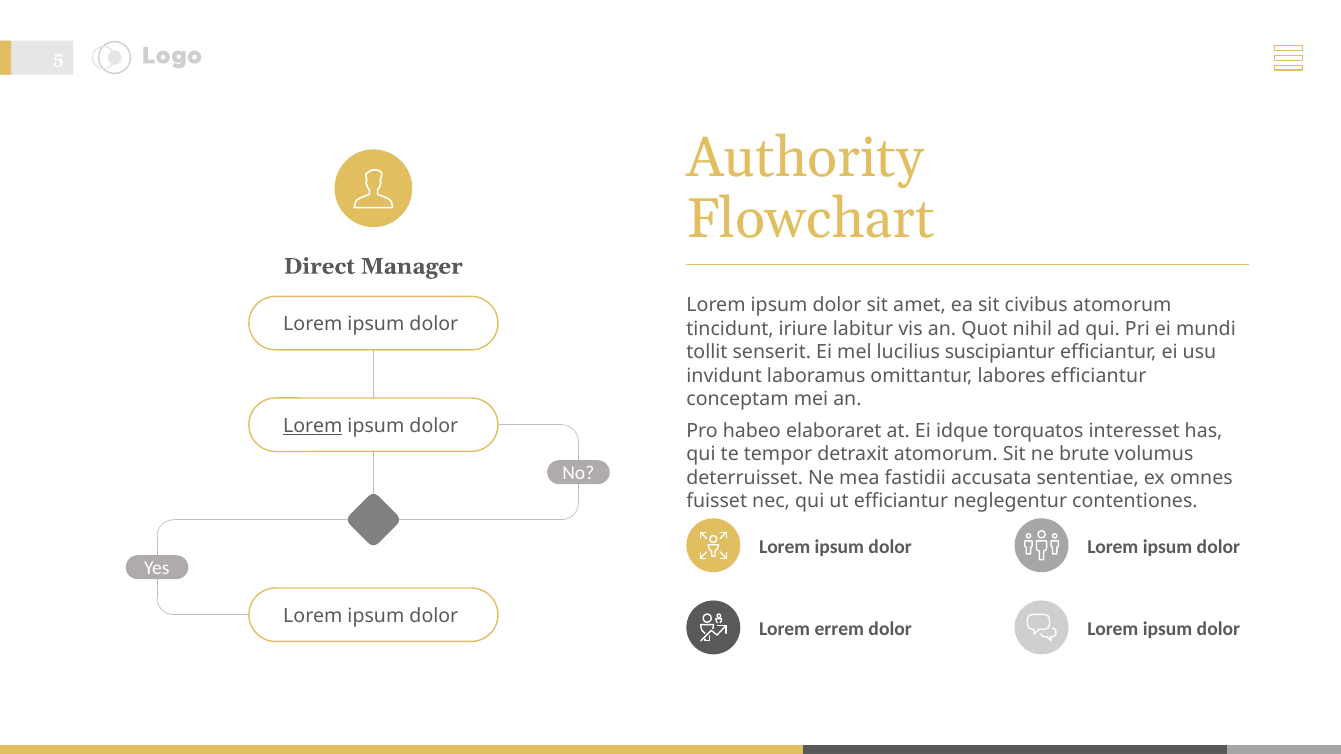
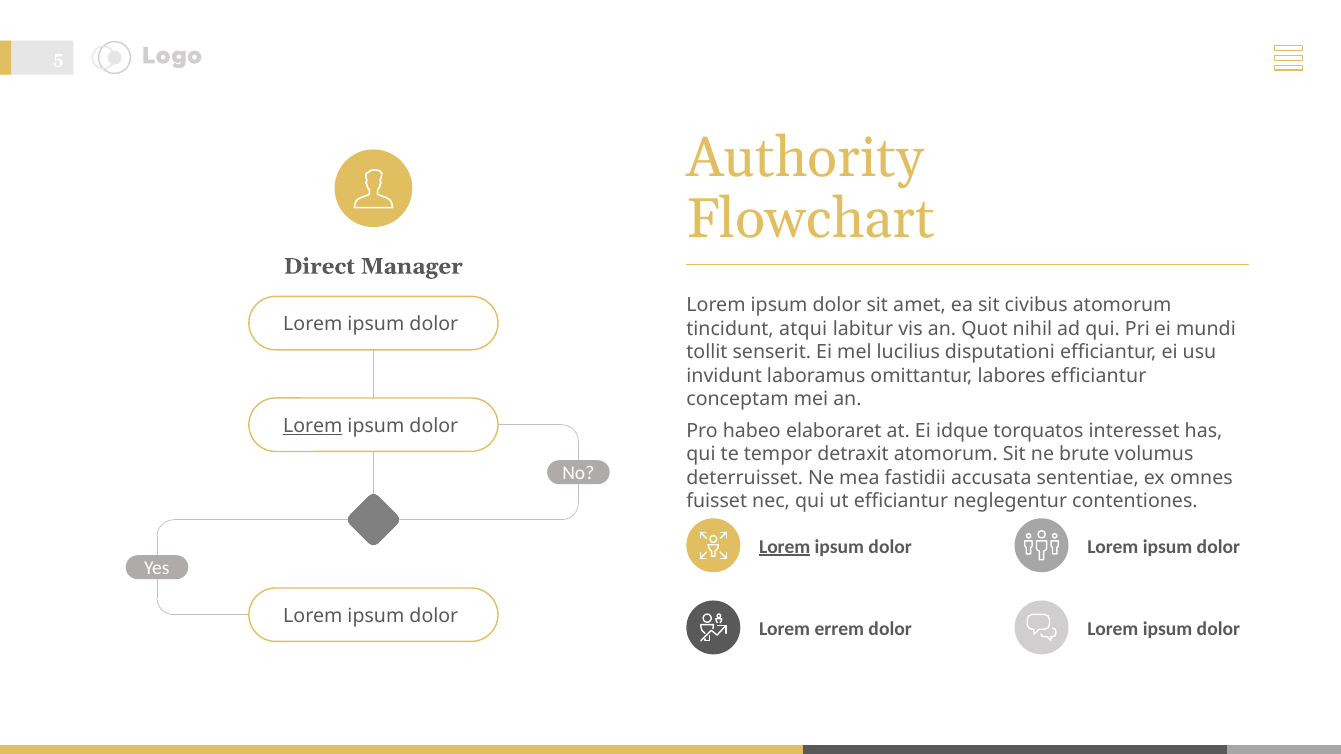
iriure: iriure -> atqui (803, 329)
suscipiantur: suscipiantur -> disputationi (1000, 352)
Lorem underline: none -> present (785, 547)
